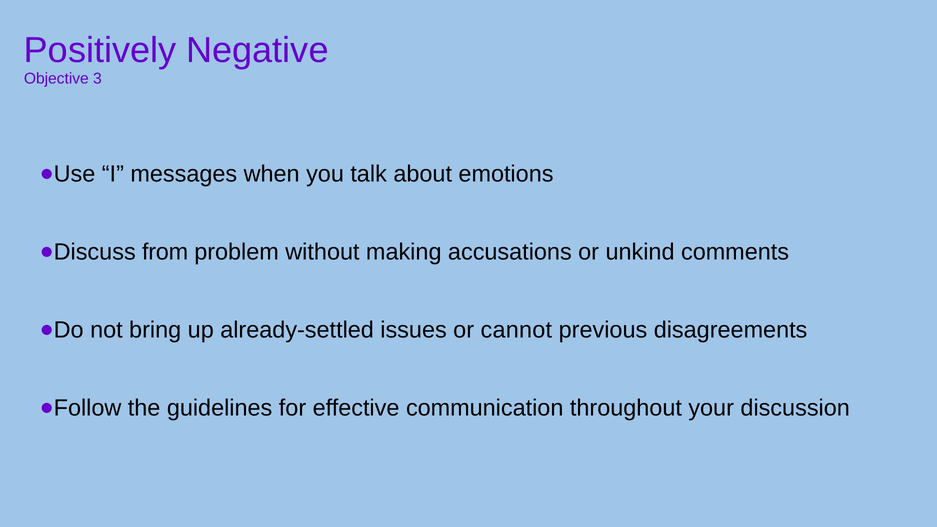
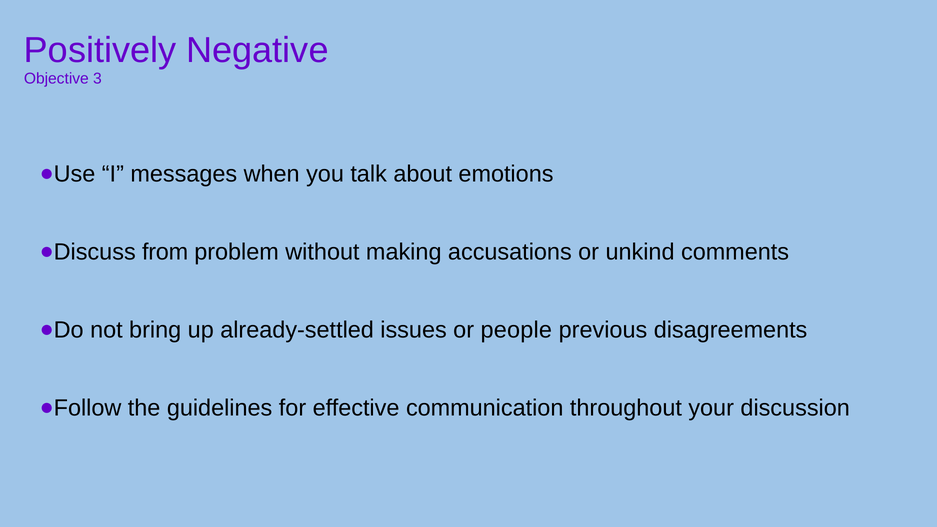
cannot: cannot -> people (516, 330)
